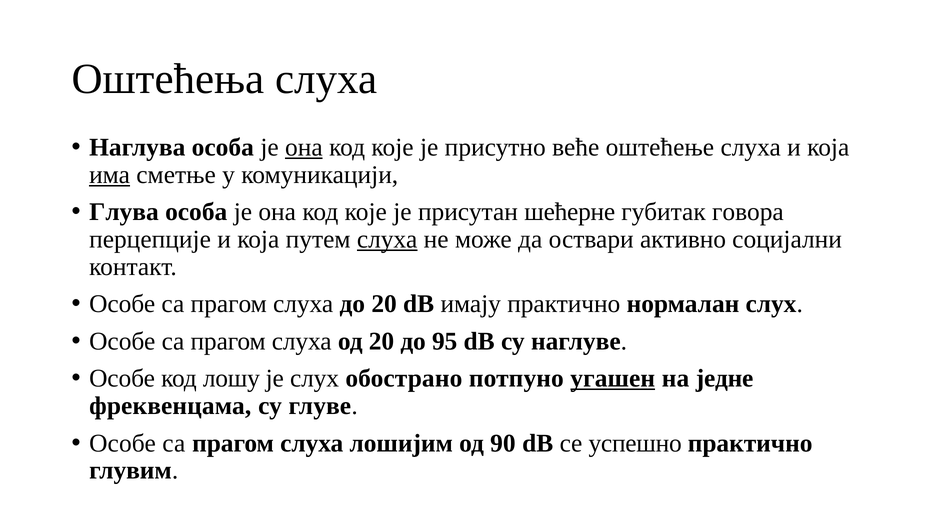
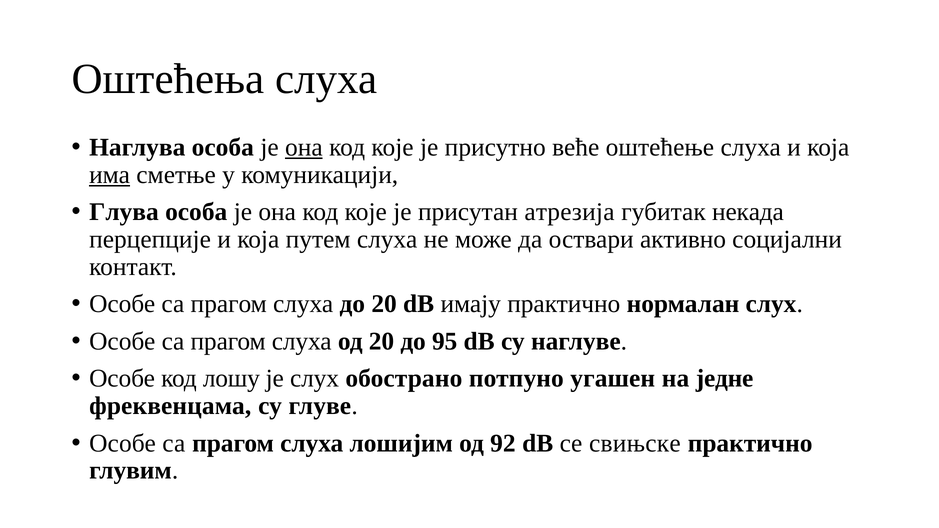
шећерне: шећерне -> атрезија (570, 212)
говора: говора -> некада (748, 212)
слуха underline: present -> none (387, 239)
угашен underline: present -> none (613, 379)
90: 90 -> 92 (503, 443)
успешно: успешно -> свињске (635, 443)
